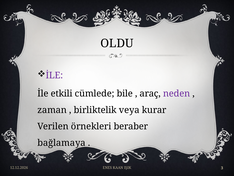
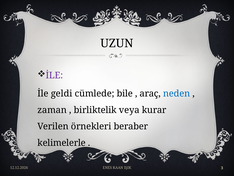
OLDU: OLDU -> UZUN (117, 43)
etkili: etkili -> geldi (62, 93)
neden colour: purple -> blue (177, 93)
bağlamaya: bağlamaya -> kelimelerle (62, 143)
